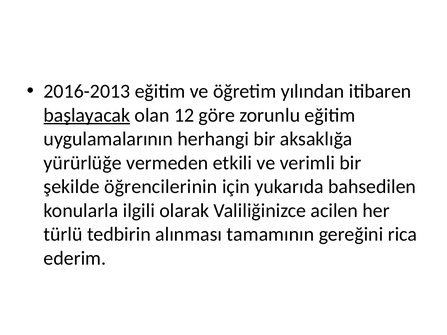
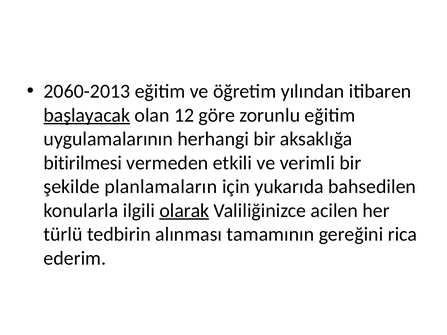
2016-2013: 2016-2013 -> 2060-2013 (87, 91)
yürürlüğe: yürürlüğe -> bitirilmesi (83, 163)
öğrencilerinin: öğrencilerinin -> planlamaların (161, 187)
olarak underline: none -> present (184, 211)
